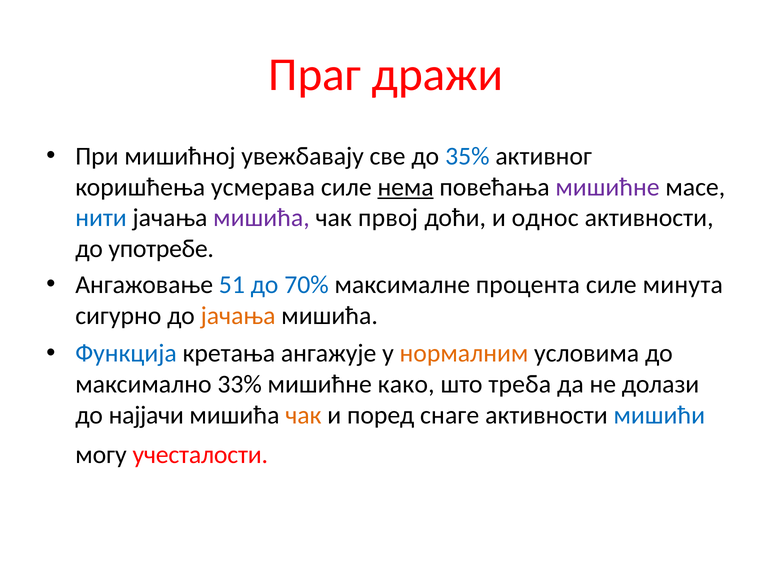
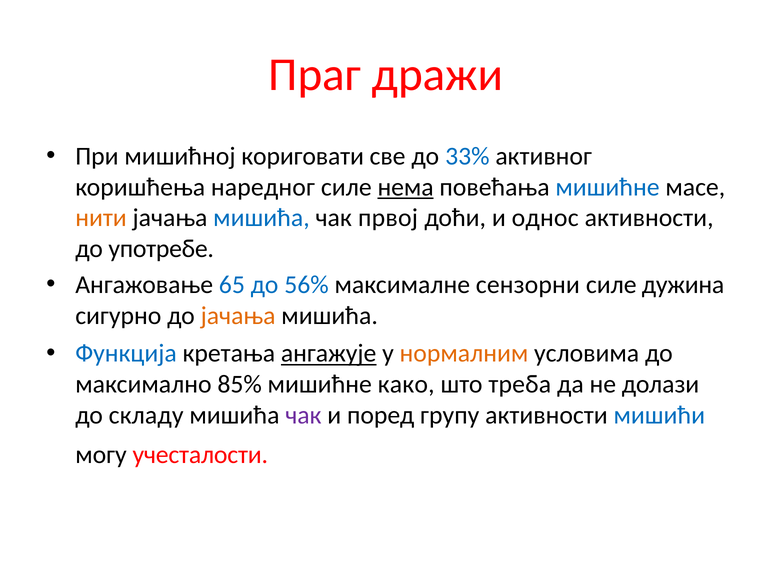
увежбавају: увежбавају -> кориговати (303, 156)
35%: 35% -> 33% (467, 156)
усмерава: усмерава -> наредног (263, 187)
мишићне colour: purple -> blue (608, 187)
нити colour: blue -> orange (101, 218)
мишића colour: purple -> blue (261, 218)
51: 51 -> 65 (232, 285)
70%: 70% -> 56% (306, 285)
процента: процента -> сензорни (528, 285)
минута: минута -> дужина (683, 285)
ангажује underline: none -> present (329, 353)
33%: 33% -> 85% (240, 384)
најјачи: најјачи -> складу (146, 415)
чак colour: orange -> purple (303, 415)
снаге: снаге -> групу (450, 415)
